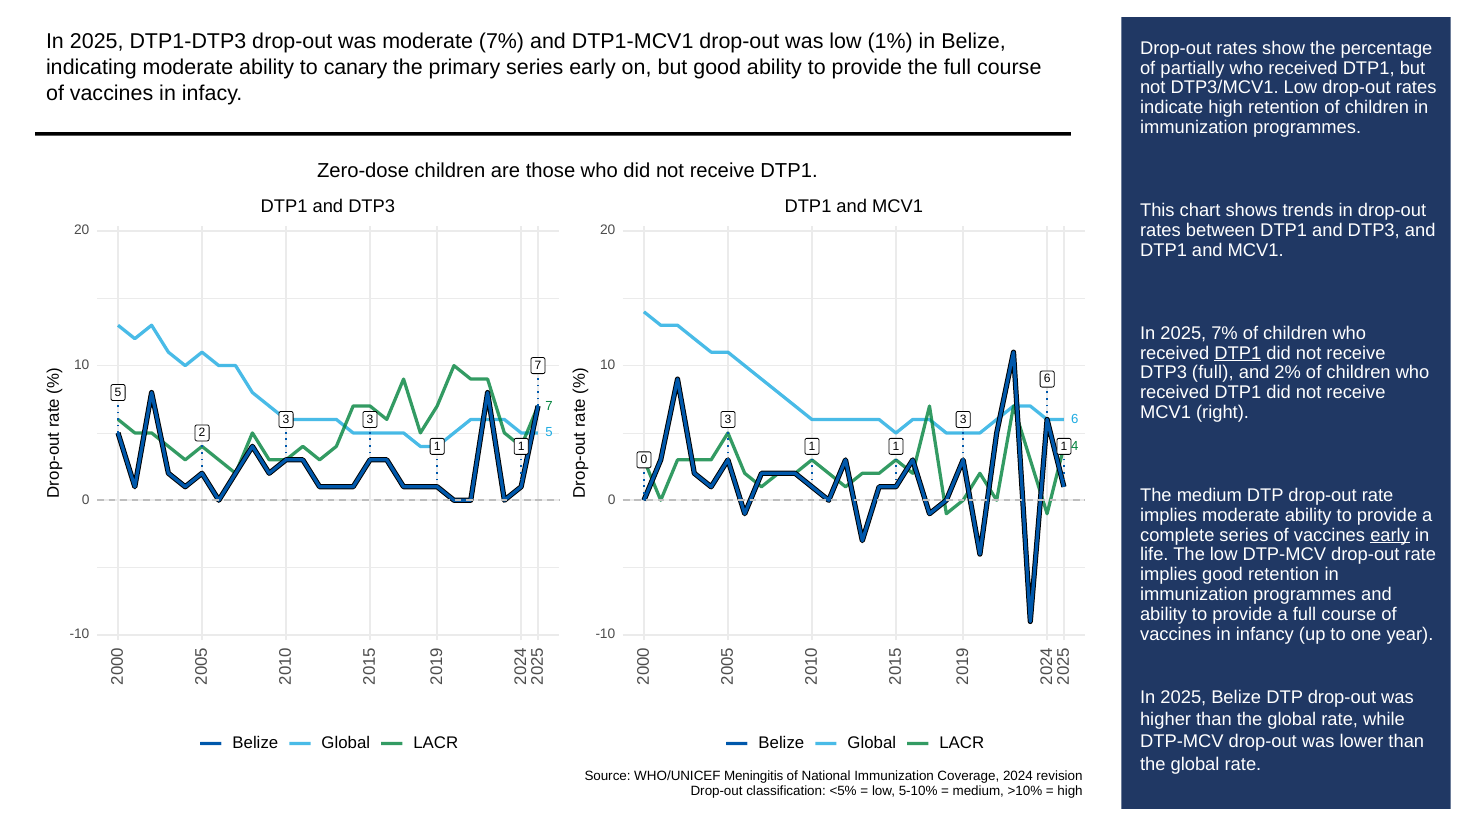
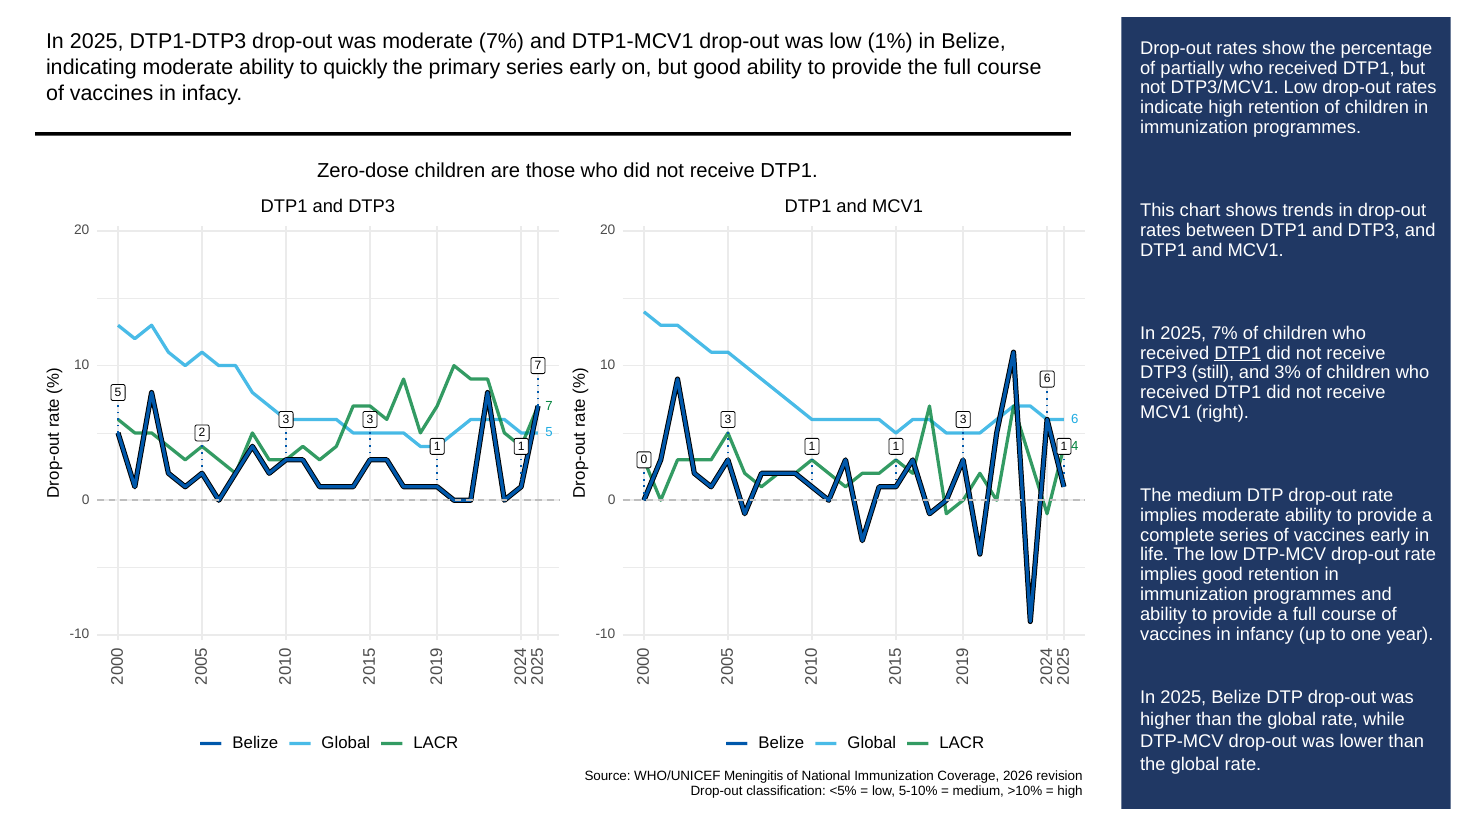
canary: canary -> quickly (356, 68)
DTP3 full: full -> still (1213, 373)
2%: 2% -> 3% (1288, 373)
early underline: present -> none (1390, 535)
2024: 2024 -> 2026 (1018, 777)
